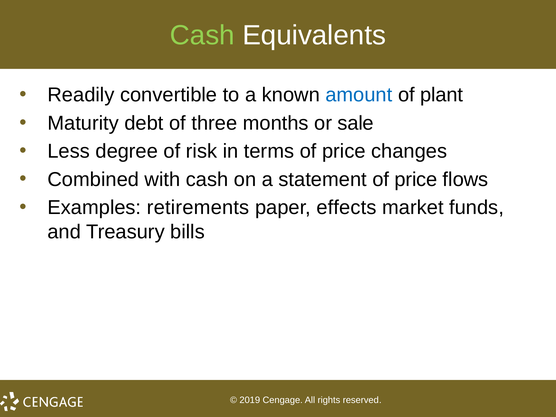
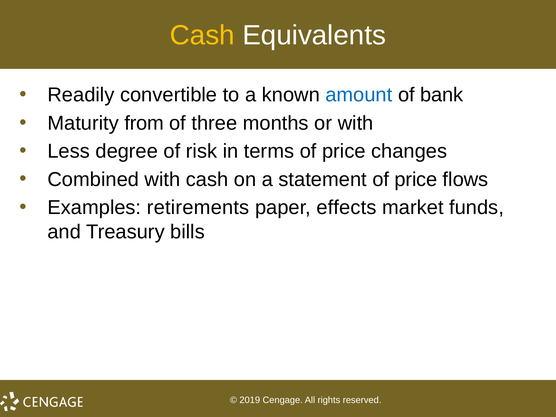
Cash colour: light green -> yellow (202, 35)
plant: plant -> bank (442, 95)
debt: debt -> from (144, 123)
or sale: sale -> with (356, 123)
